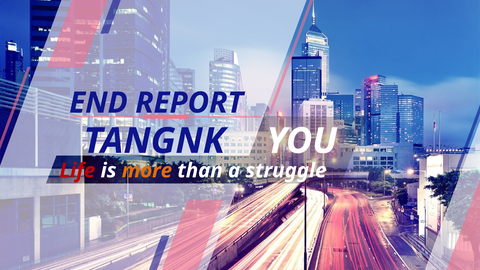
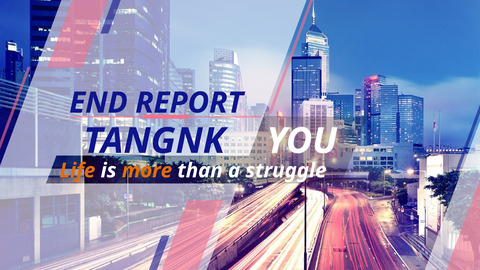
Life colour: red -> orange (77, 171)
